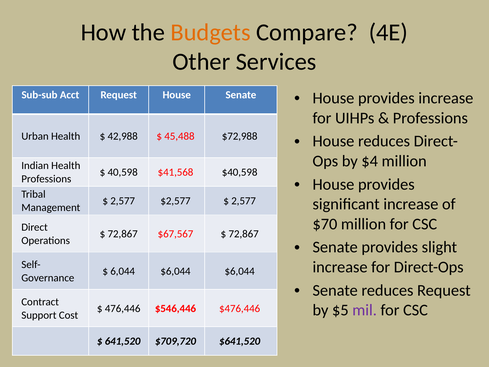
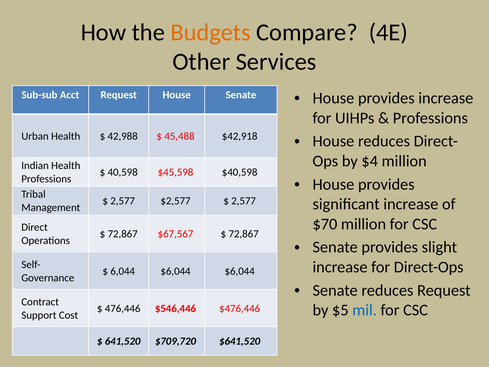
$72,988: $72,988 -> $42,918 (240, 136)
$41,568: $41,568 -> $45,598 (176, 172)
mil colour: purple -> blue (365, 310)
